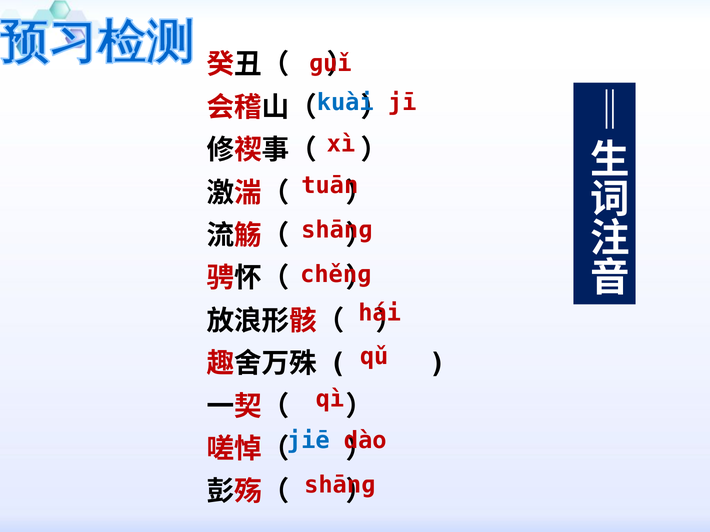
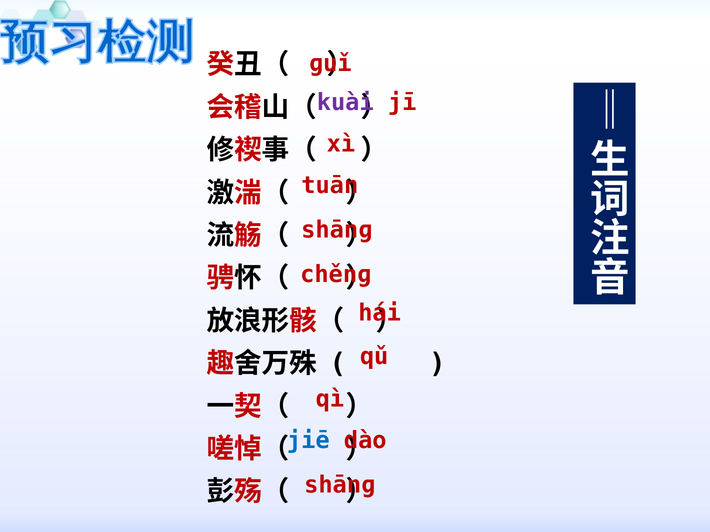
kuài colour: blue -> purple (345, 103)
